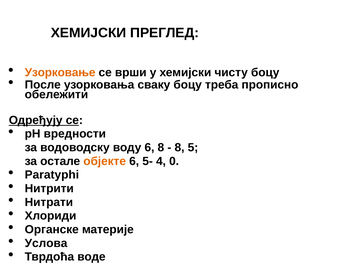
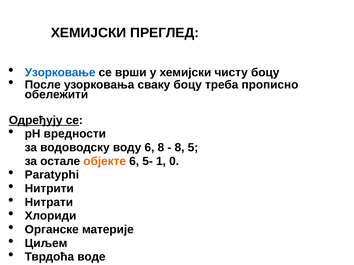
Узорковање colour: orange -> blue (60, 73)
4: 4 -> 1 (161, 161)
Услова: Услова -> Циљем (46, 244)
